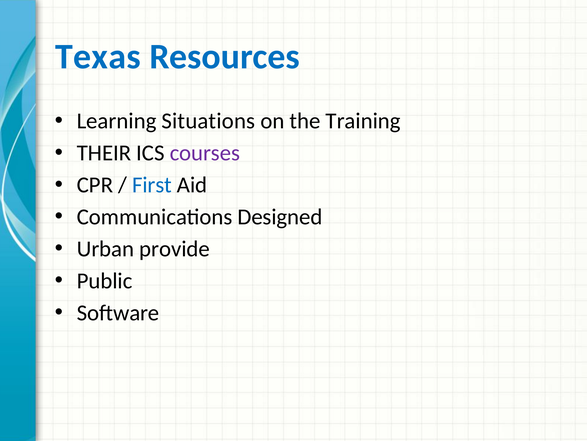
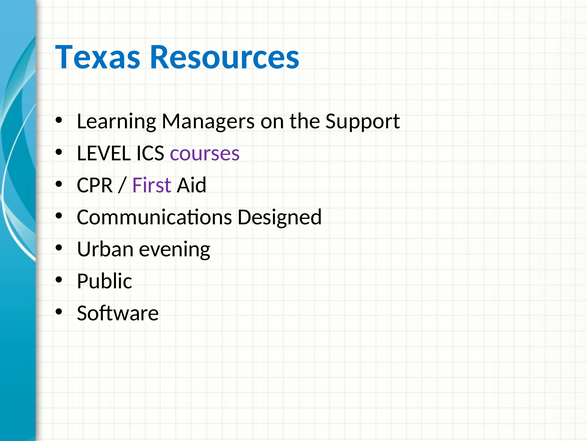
Situations: Situations -> Managers (208, 121)
Training: Training -> Support (363, 121)
THEIR: THEIR -> LEVEL (104, 153)
First colour: blue -> purple (152, 185)
provide: provide -> evening (175, 249)
